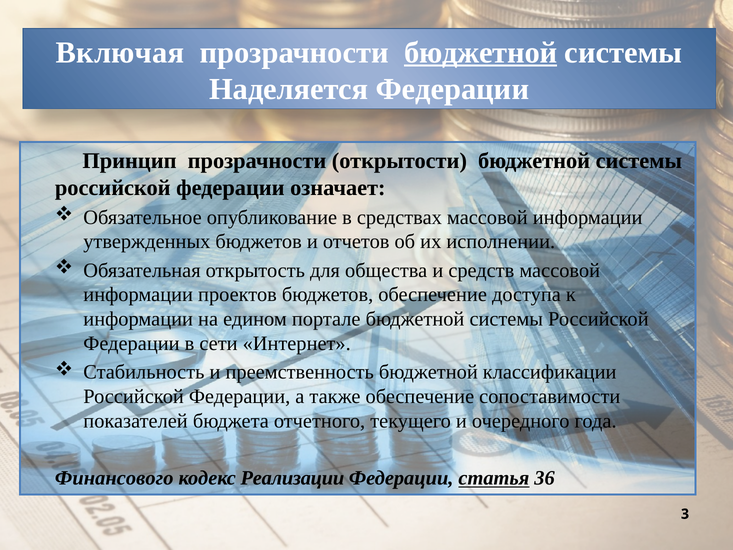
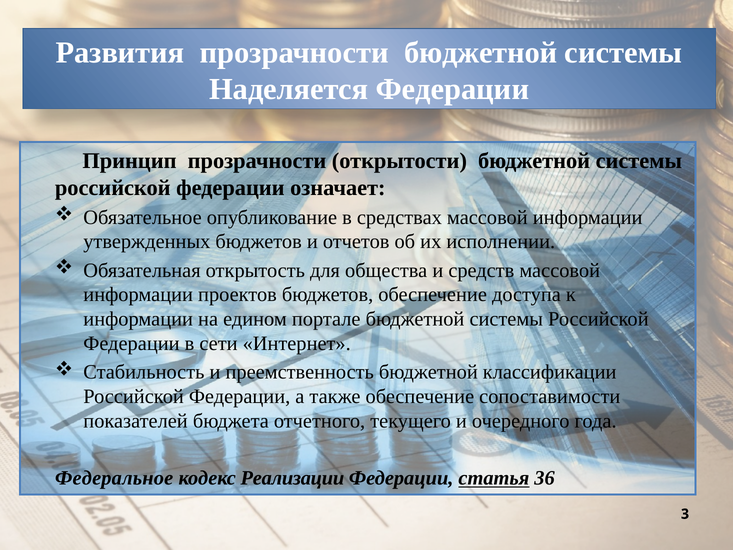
Включая: Включая -> Развития (120, 52)
бюджетной underline: present -> none (481, 52)
Финансового: Финансового -> Федеральное (114, 478)
